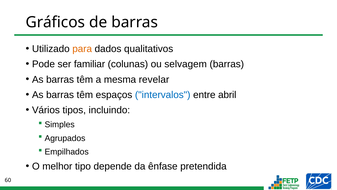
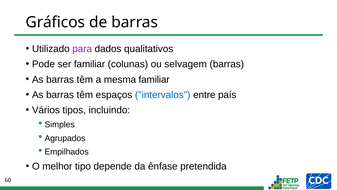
para colour: orange -> purple (82, 49)
mesma revelar: revelar -> familiar (154, 79)
abril: abril -> país (227, 95)
